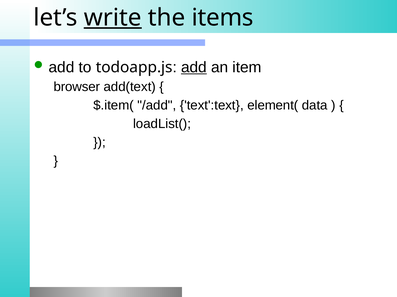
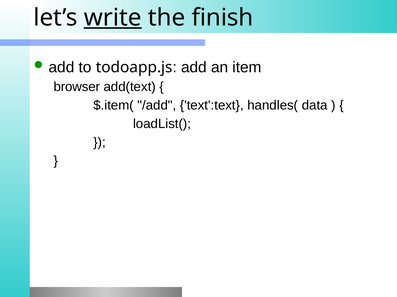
items: items -> finish (223, 18)
add underline: present -> none (194, 67)
element(: element( -> handles( (273, 106)
